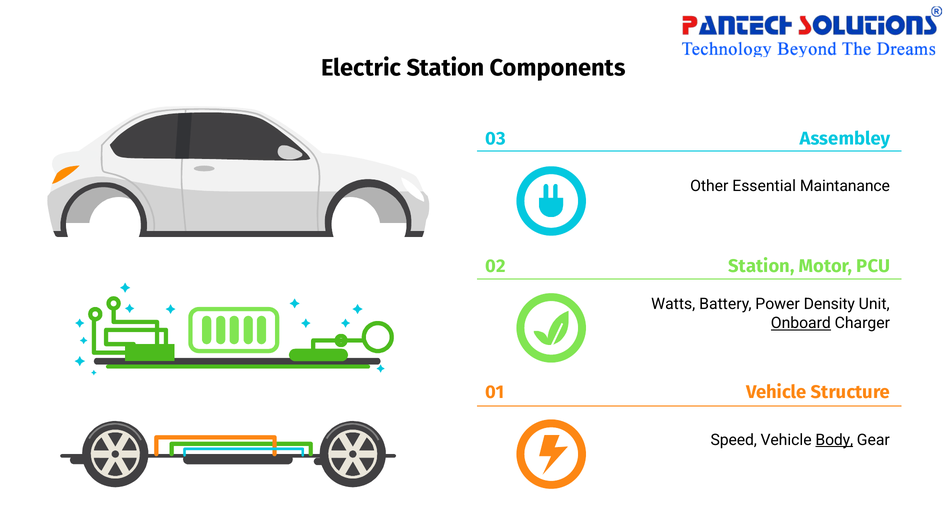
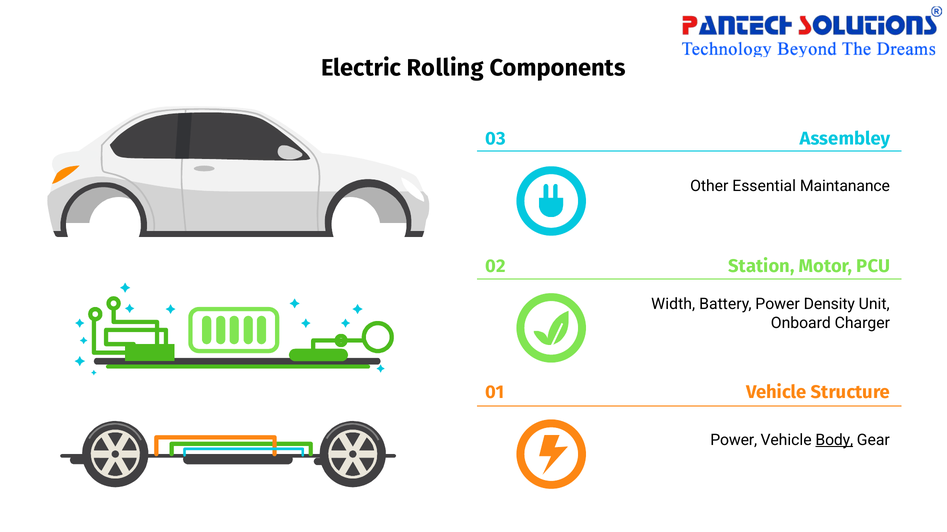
Electric Station: Station -> Rolling (445, 68)
Watts: Watts -> Width (673, 305)
Onboard underline: present -> none (801, 324)
Speed: Speed -> Power (734, 440)
